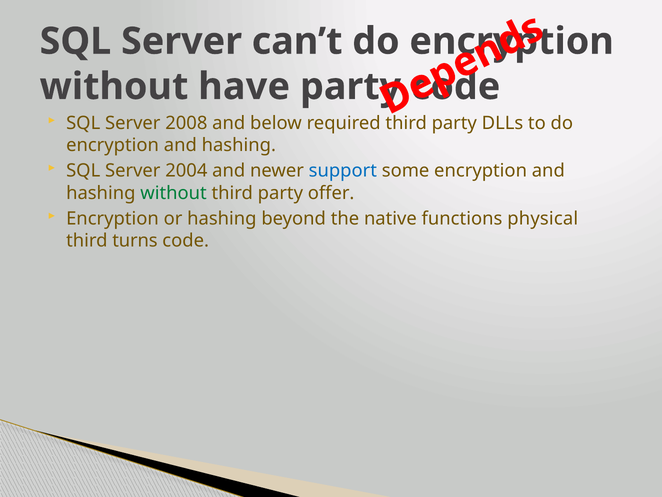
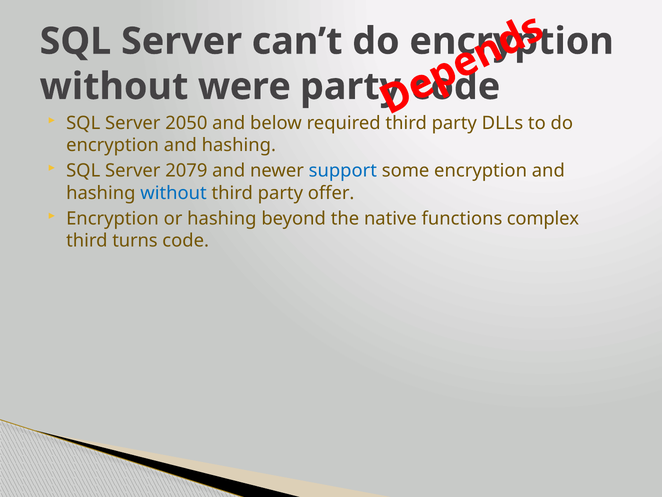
have: have -> were (244, 86)
2008: 2008 -> 2050 (186, 123)
2004: 2004 -> 2079 (186, 171)
without colour: green -> blue (174, 193)
physical: physical -> complex (543, 219)
